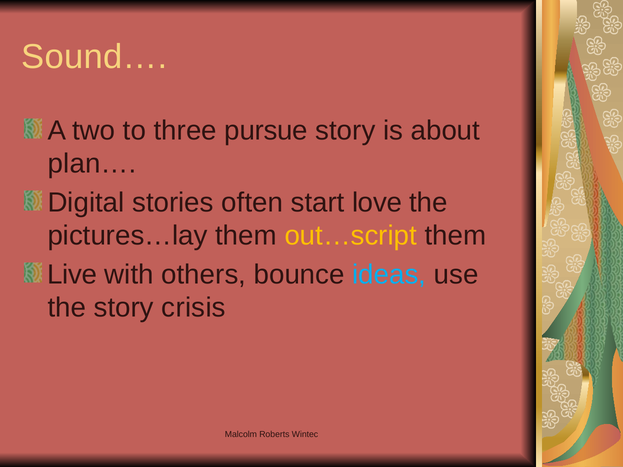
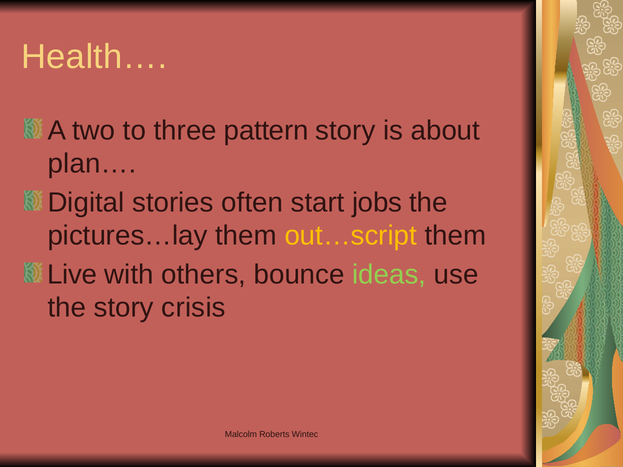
Sound…: Sound… -> Health… (94, 57)
pursue: pursue -> pattern (266, 131)
love: love -> jobs (377, 203)
ideas colour: light blue -> light green (389, 275)
